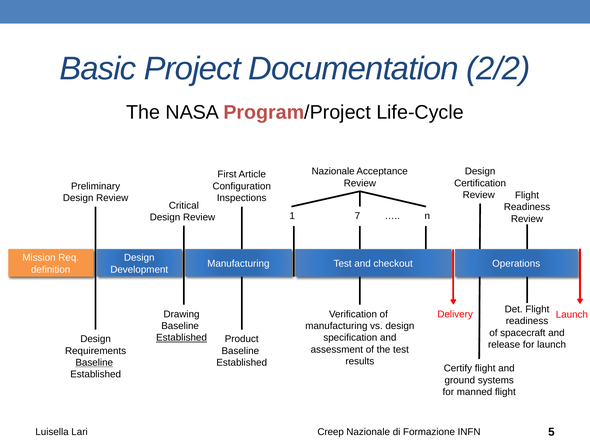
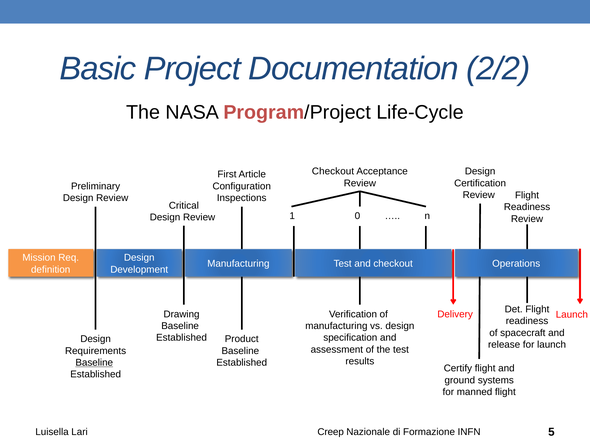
Nazionale: Nazionale -> Checkout (333, 172)
7: 7 -> 0 (357, 216)
Established underline: present -> none (182, 338)
